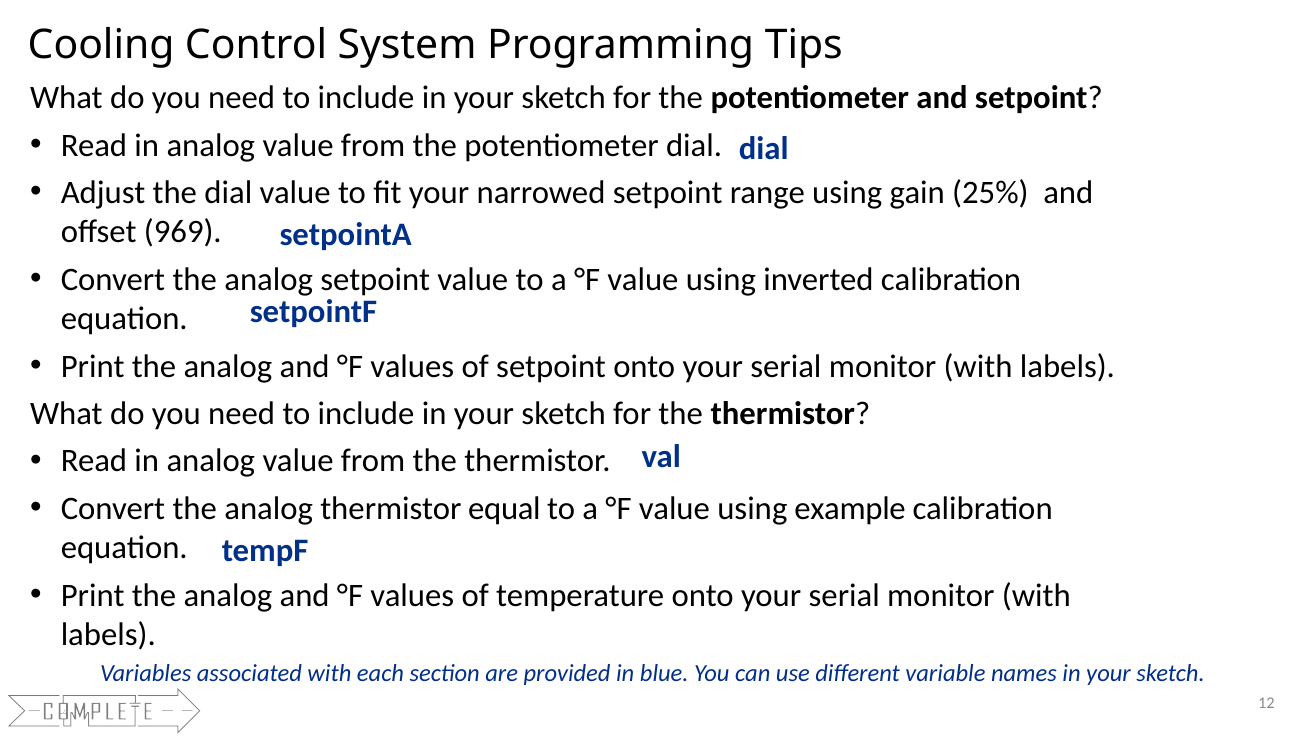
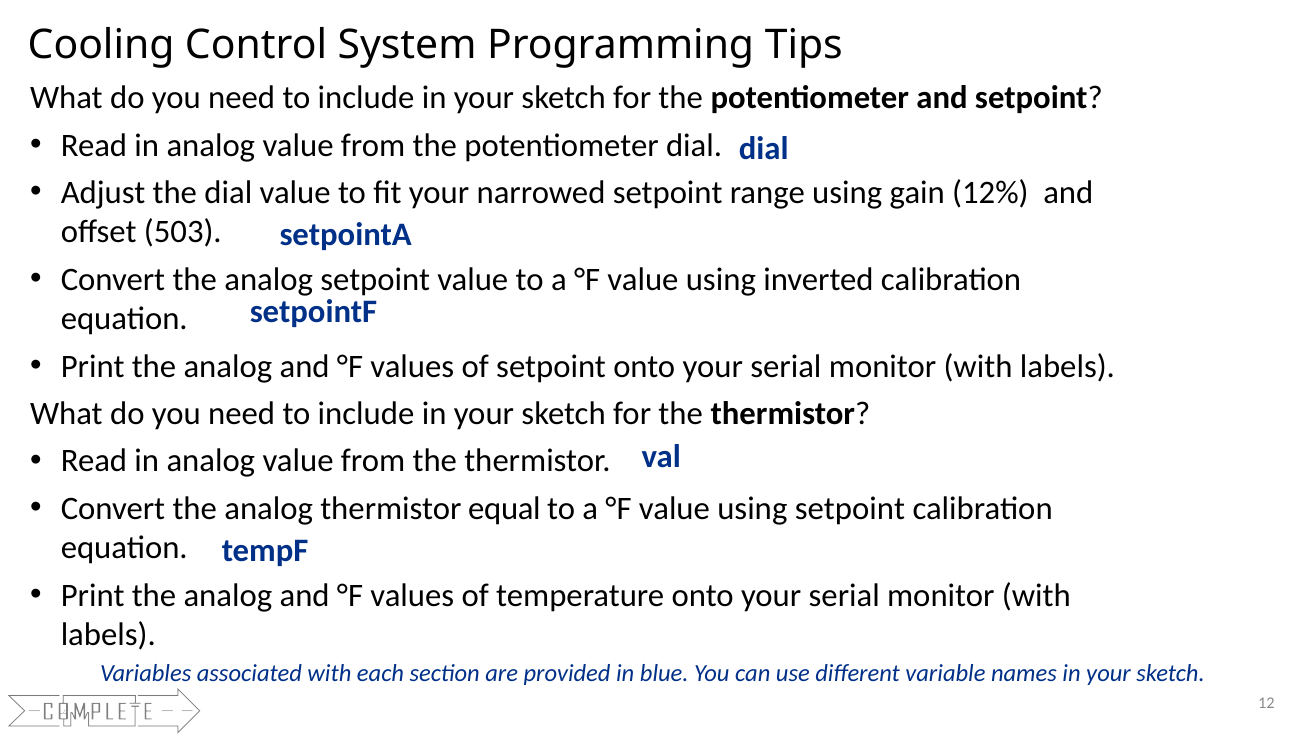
25%: 25% -> 12% (990, 193)
969: 969 -> 503 (183, 232)
using example: example -> setpoint (850, 509)
